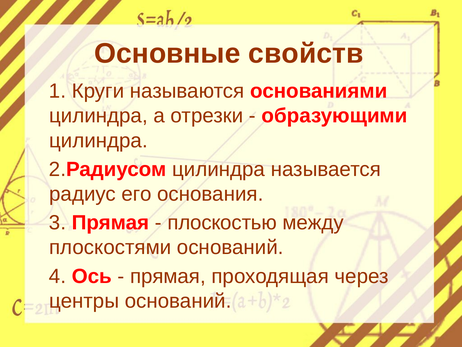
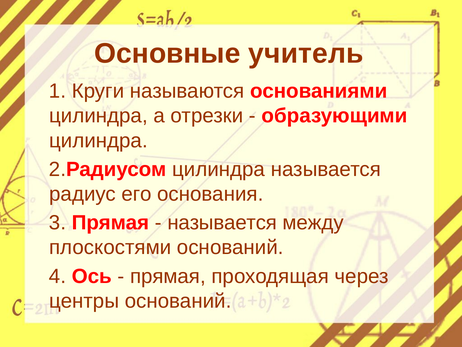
свойств: свойств -> учитель (306, 53)
плоскостью: плоскостью -> называется (222, 223)
